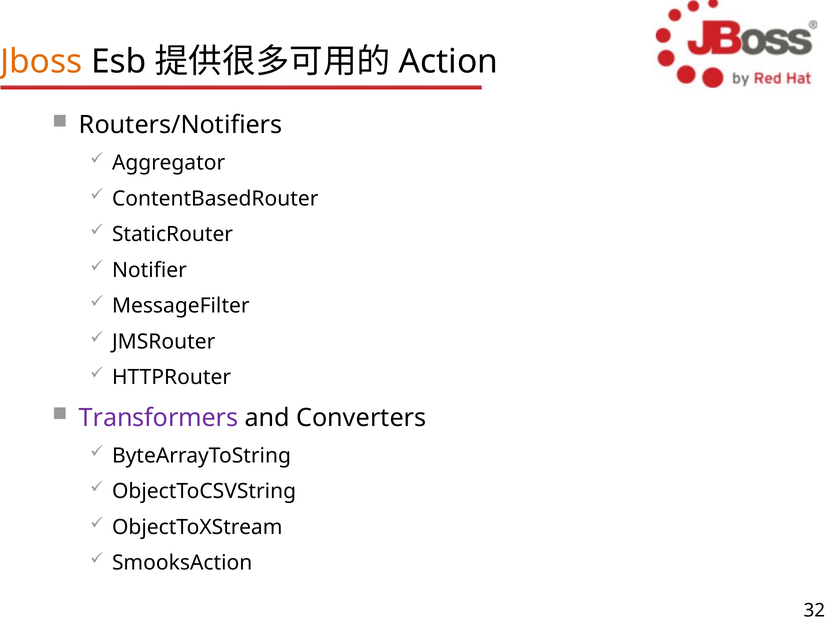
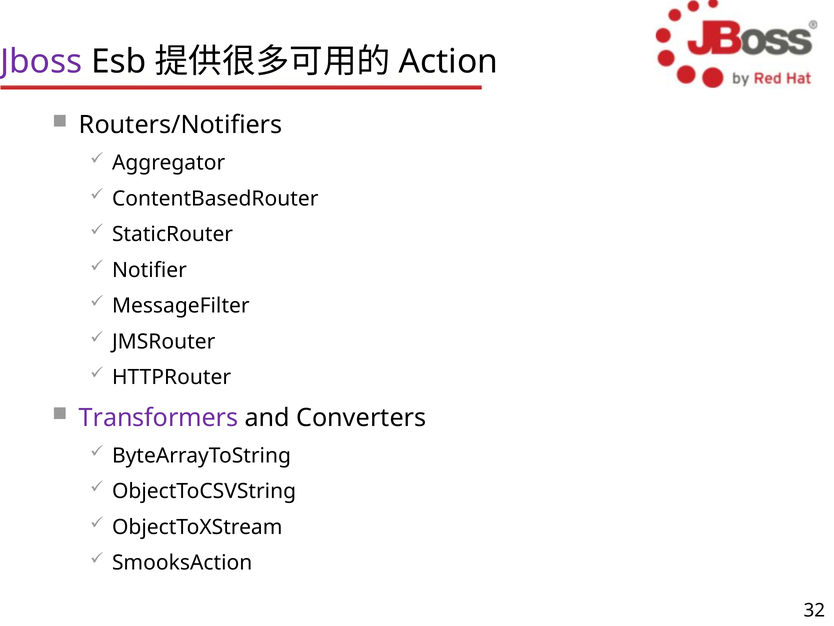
Jboss colour: orange -> purple (41, 61)
